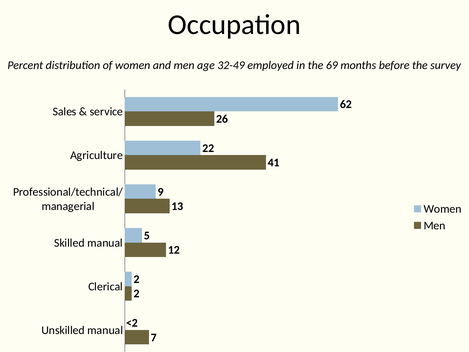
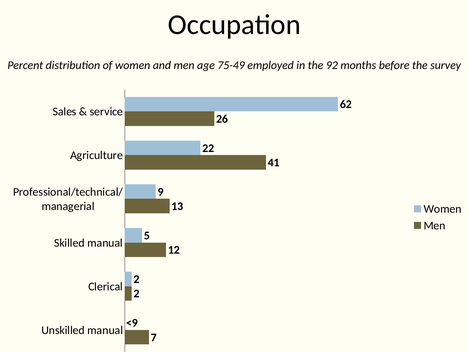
32-49: 32-49 -> 75-49 (231, 65)
69: 69 -> 92 (332, 65)
<2: <2 -> <9 (132, 323)
